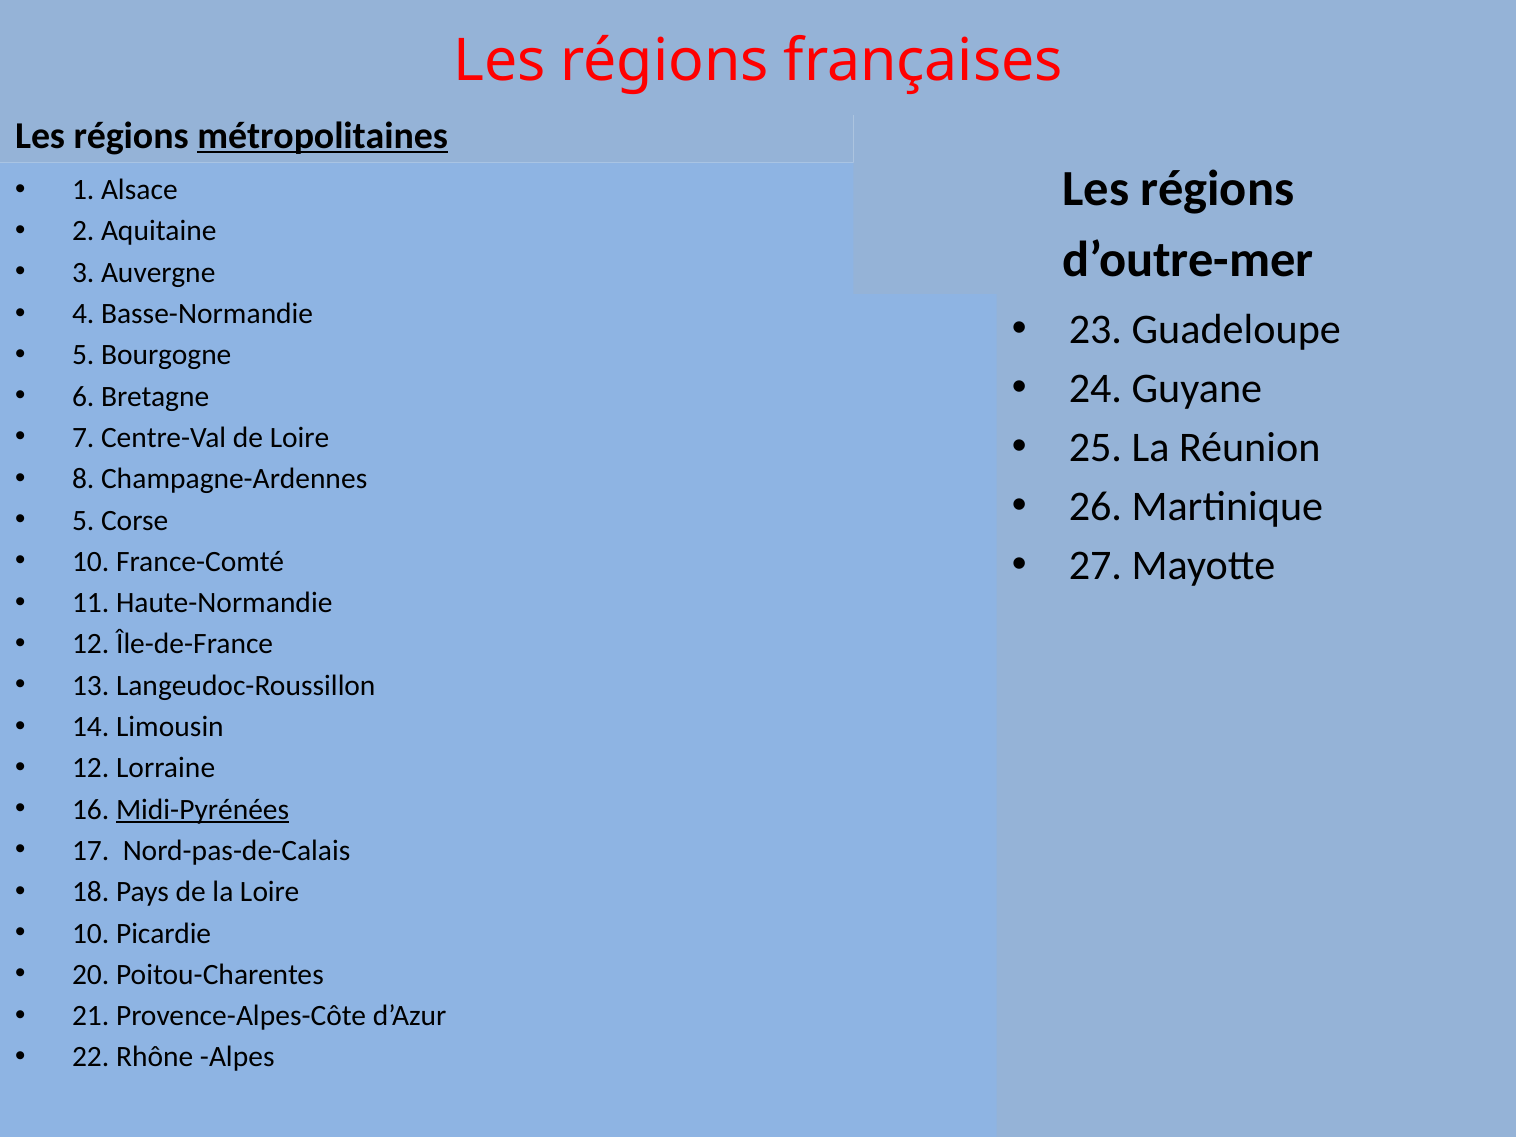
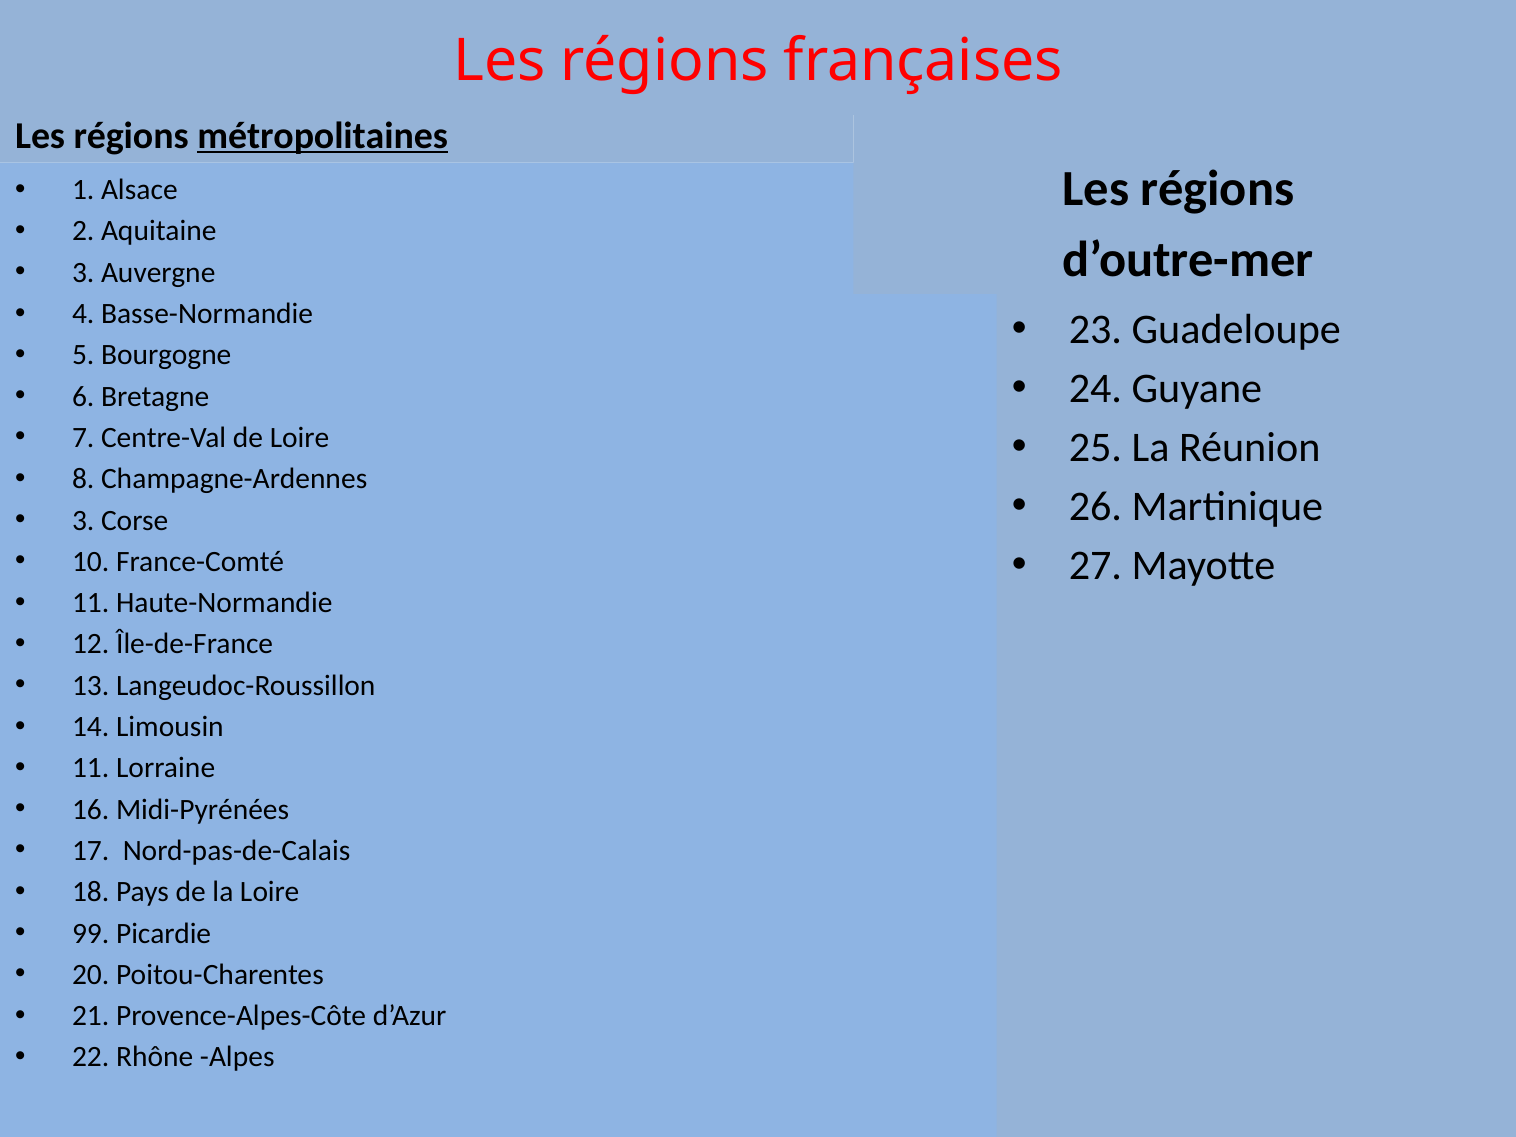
5: 5 -> 3 (83, 520)
12: 12 -> 11 (91, 768)
Midi-Pyrénées underline: present -> none (203, 809)
10: 10 -> 99 (91, 933)
